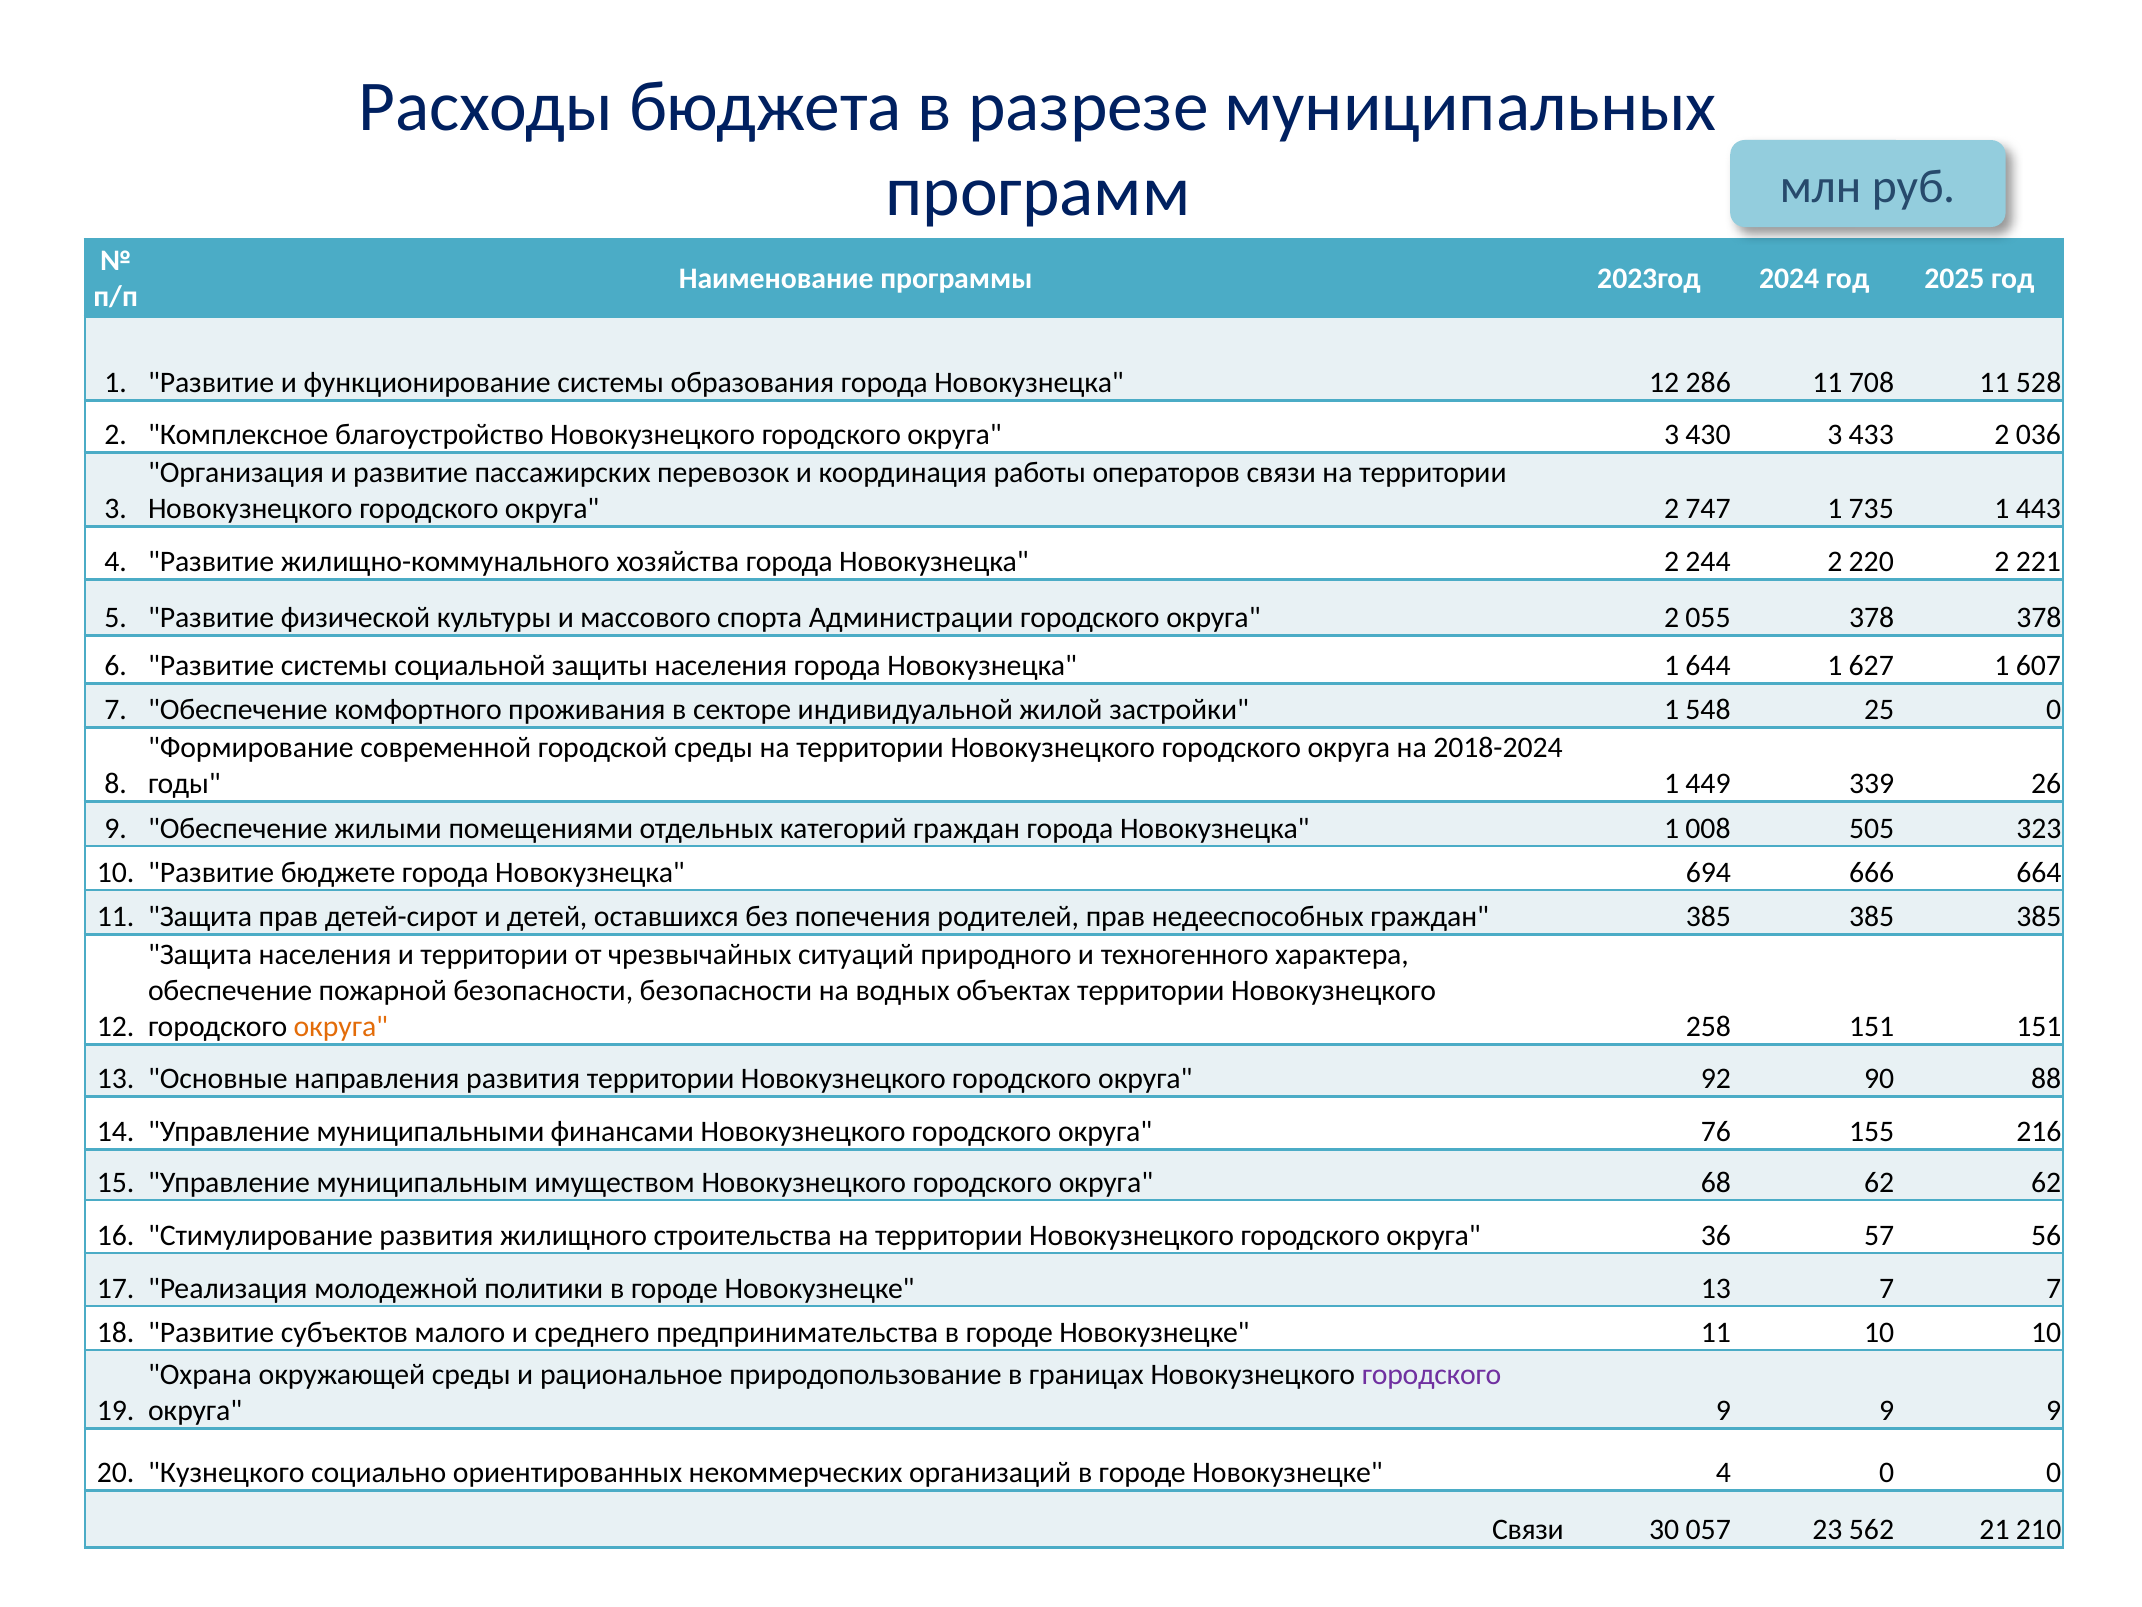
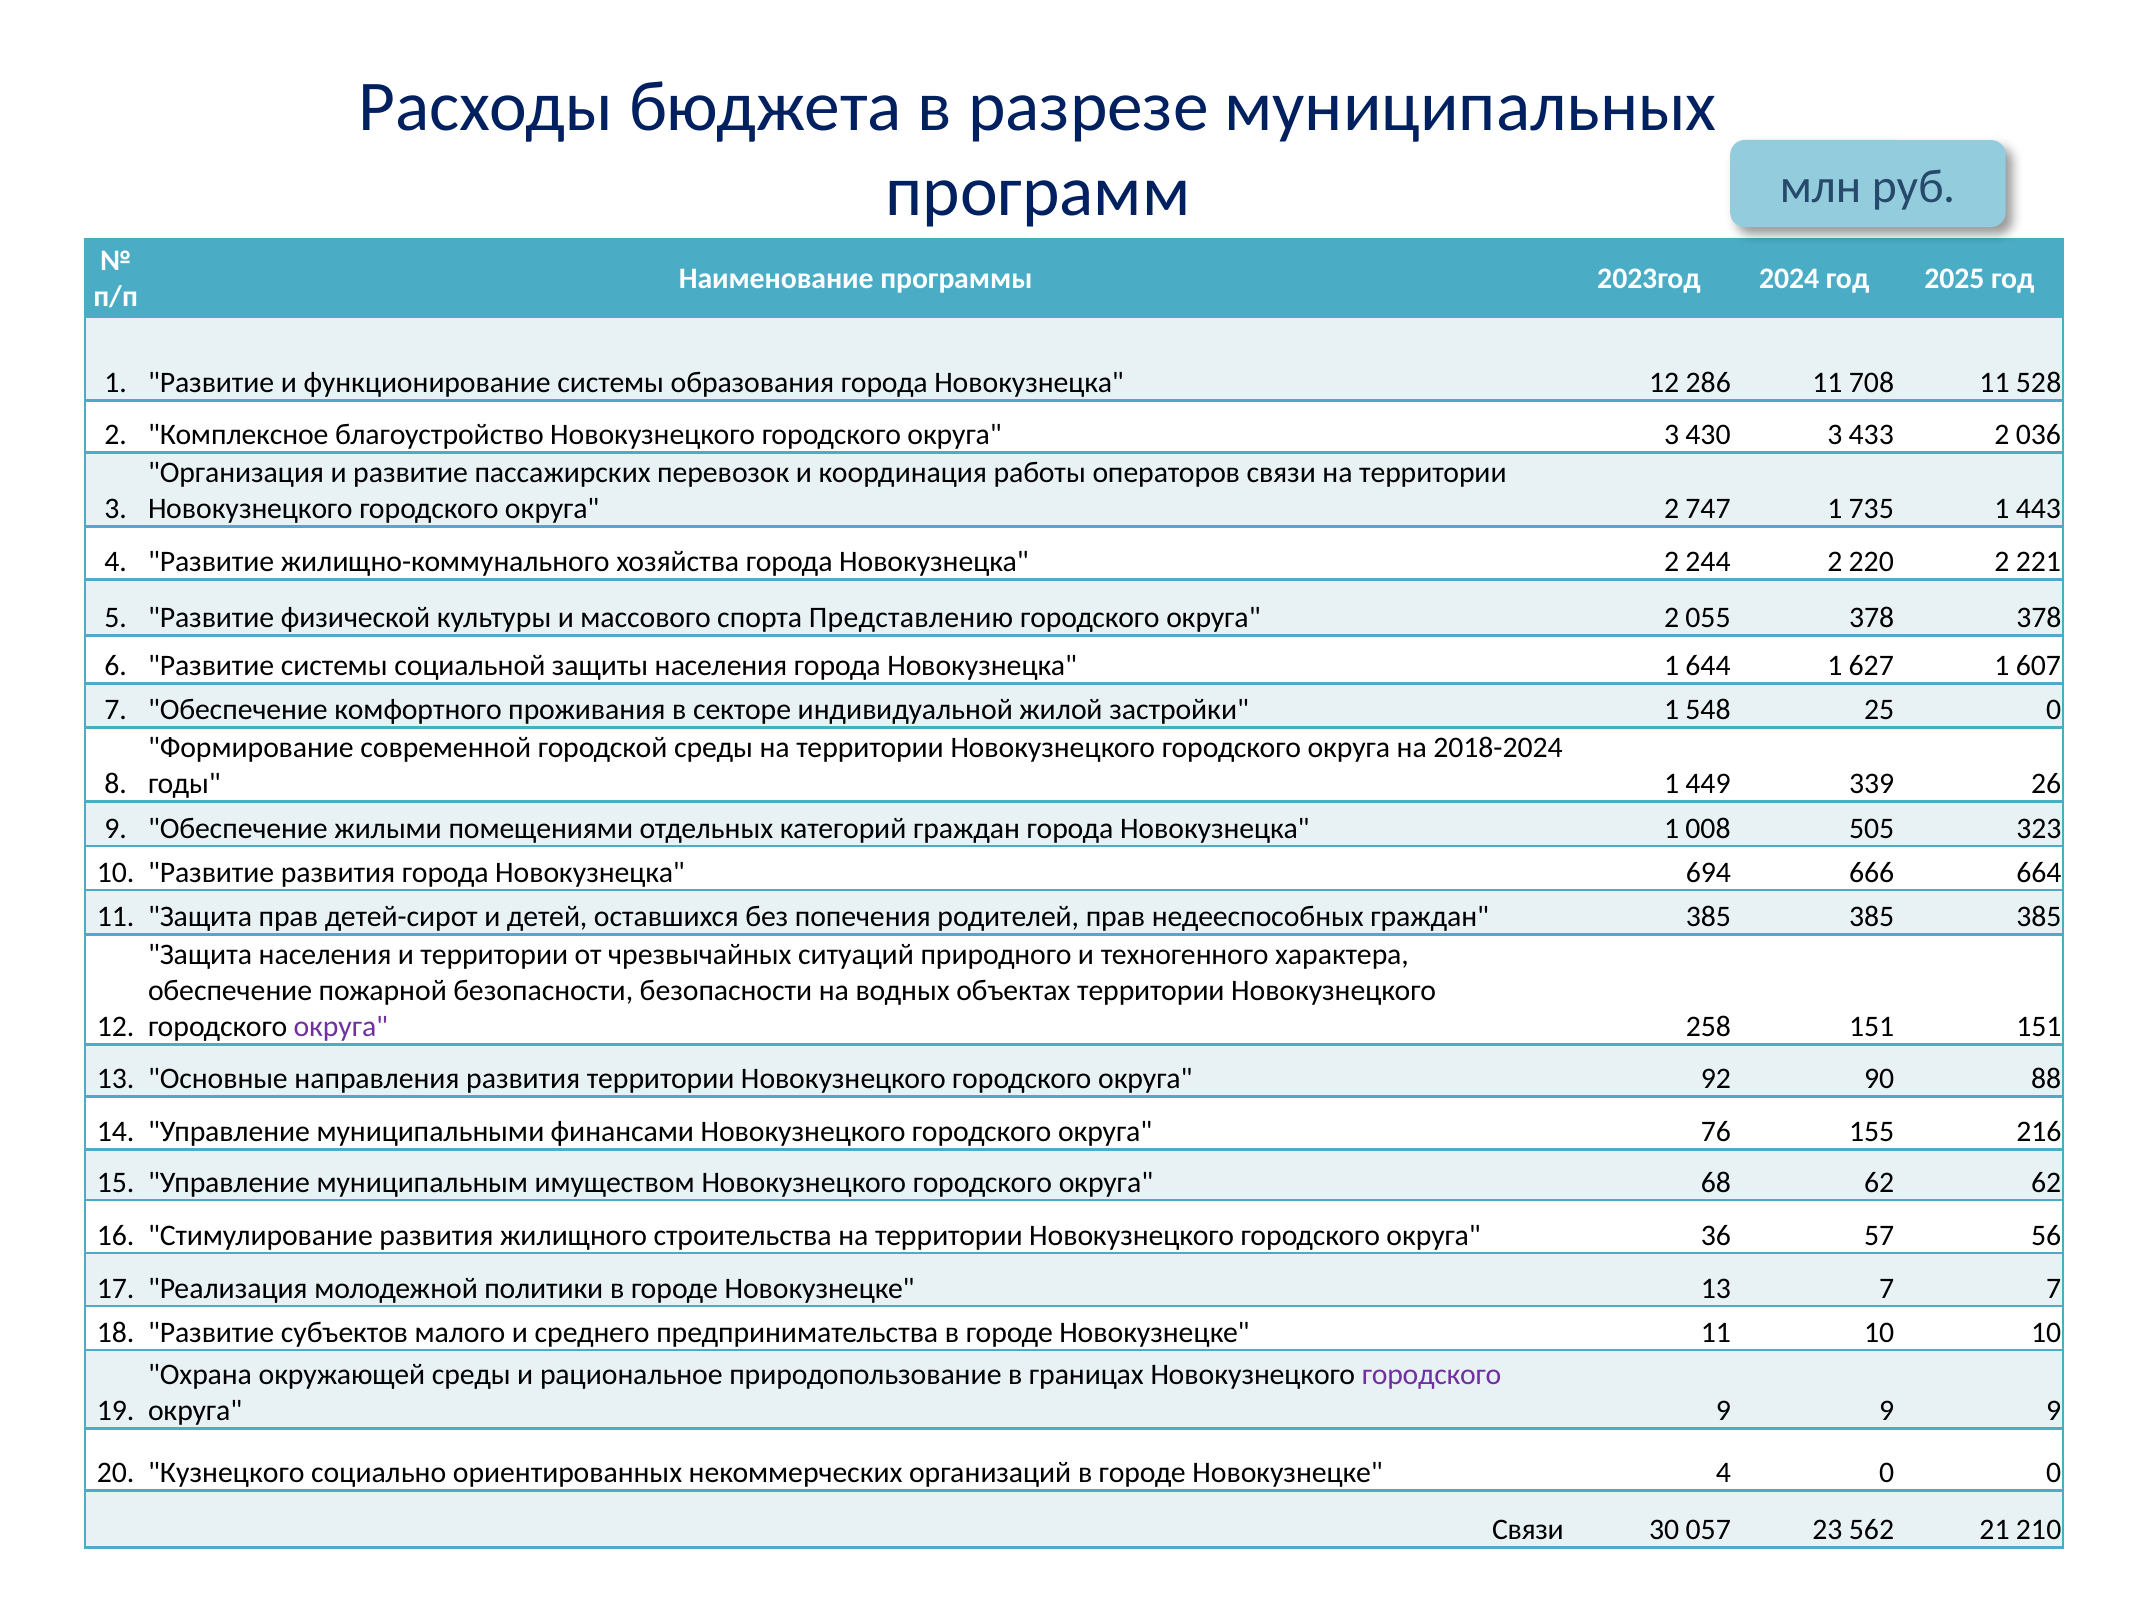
Администрации: Администрации -> Представлению (911, 618)
Развитие бюджете: бюджете -> развития (338, 872)
округа colour: orange -> purple (341, 1027)
